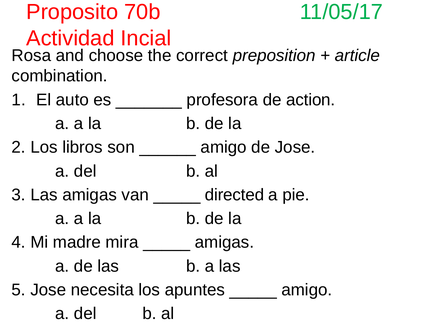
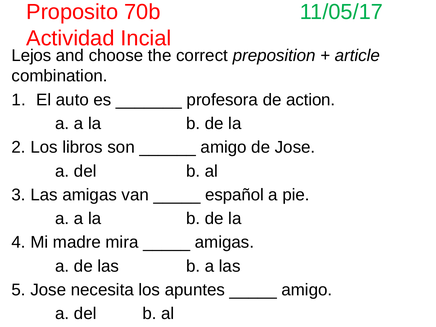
Rosa: Rosa -> Lejos (31, 56)
directed: directed -> español (235, 195)
